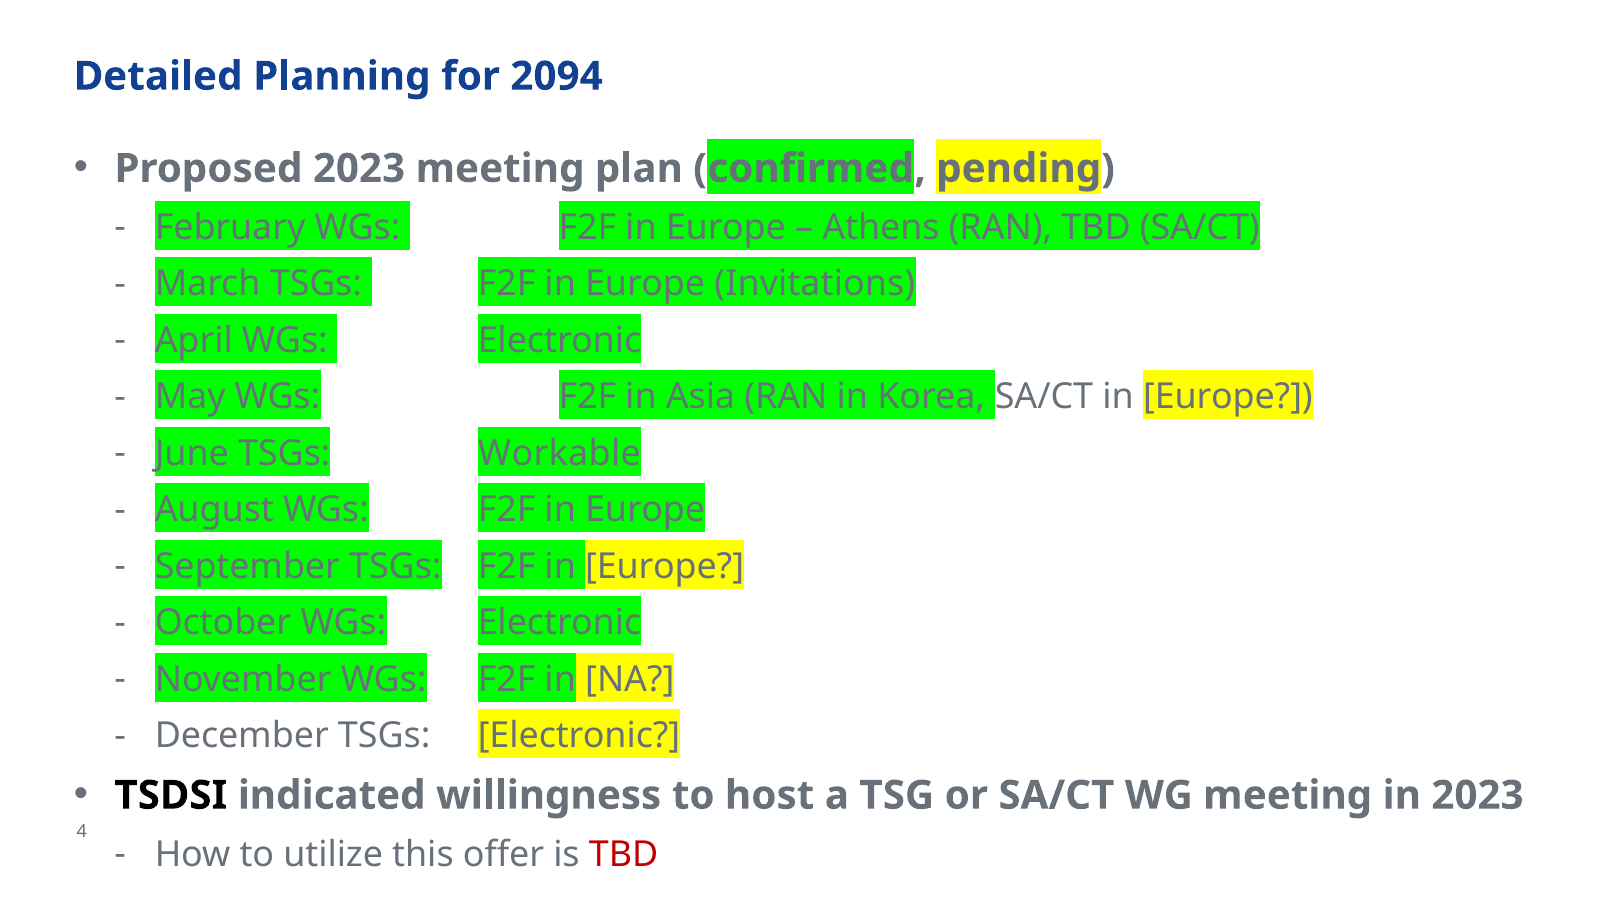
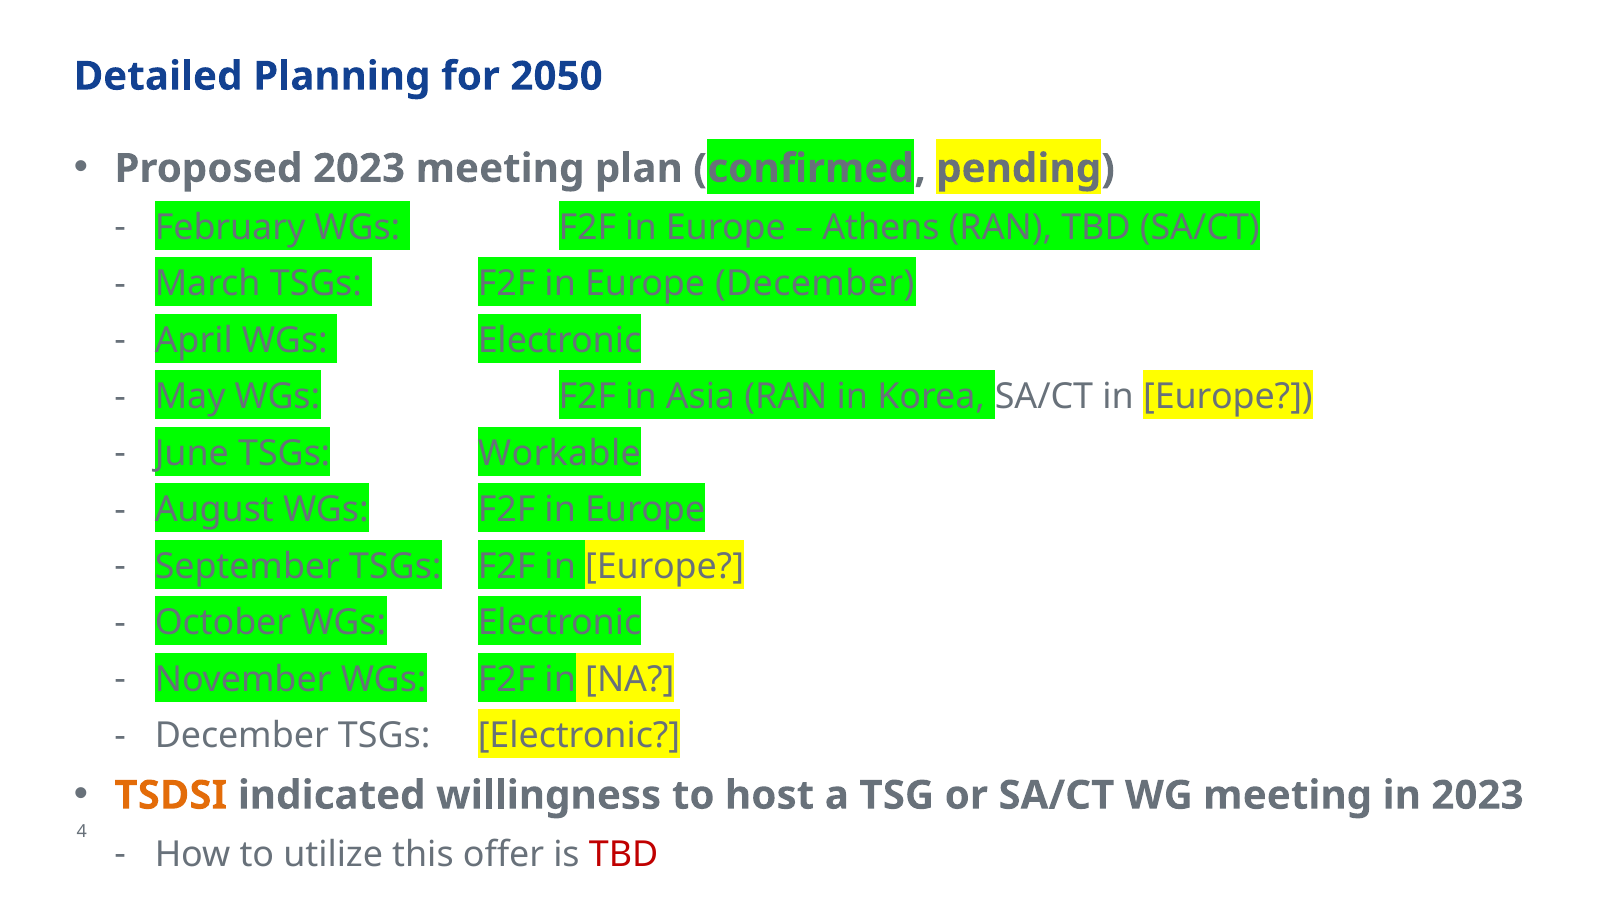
2094: 2094 -> 2050 (557, 76)
Europe Invitations: Invitations -> December (815, 284)
TSDSI colour: black -> orange (171, 796)
